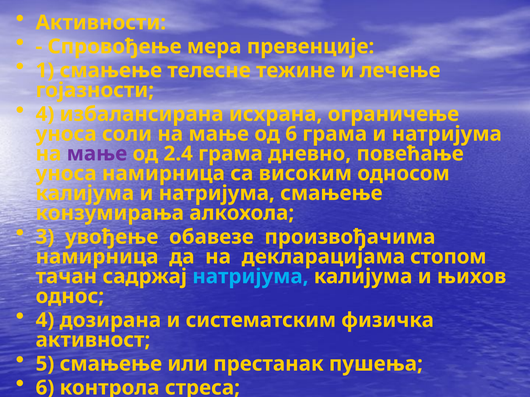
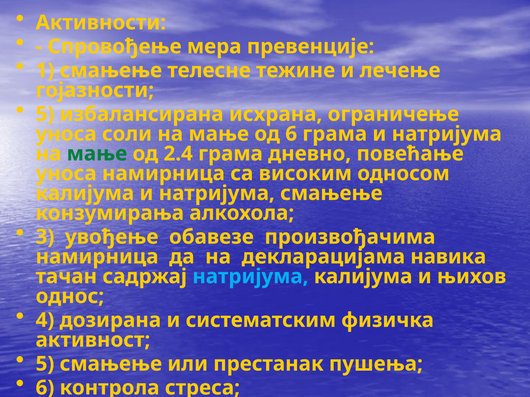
4: 4 -> 5 (45, 114)
мање colour: purple -> green (97, 154)
стопом: стопом -> навика (448, 257)
